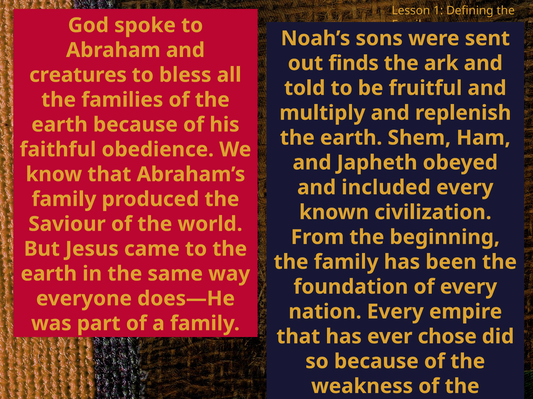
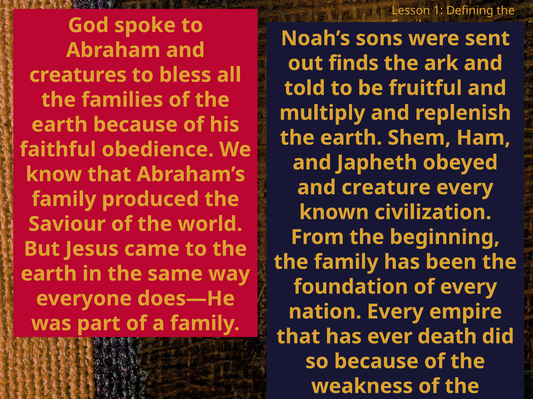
included: included -> creature (386, 188)
chose: chose -> death (447, 337)
